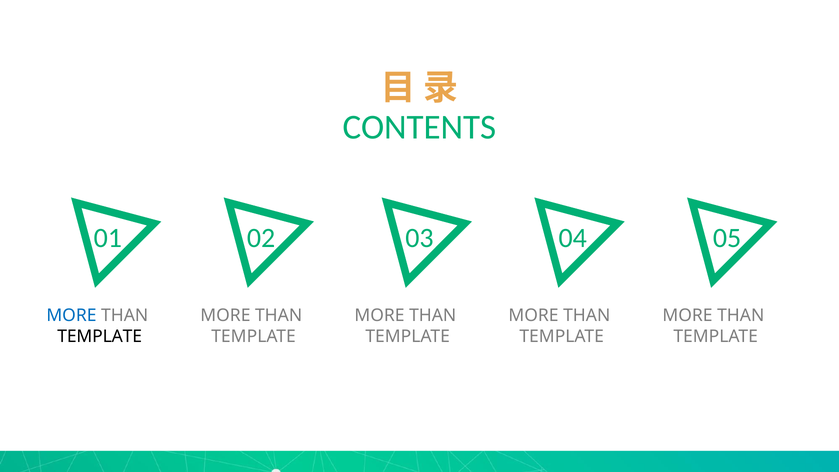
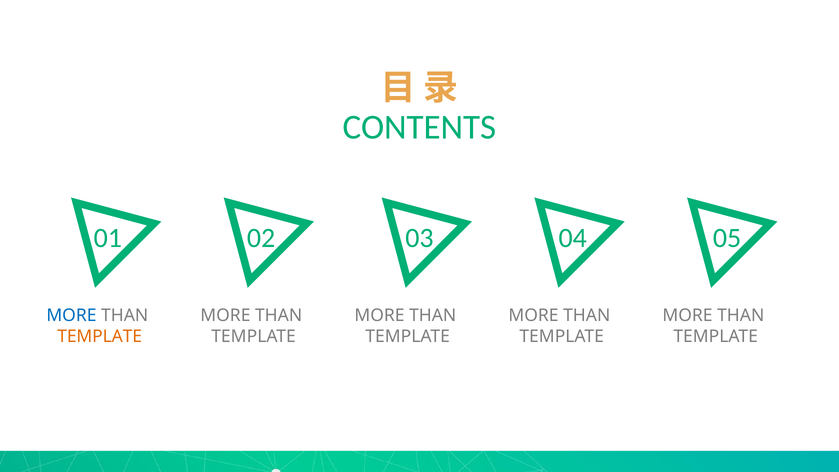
TEMPLATE colour: black -> orange (100, 337)
